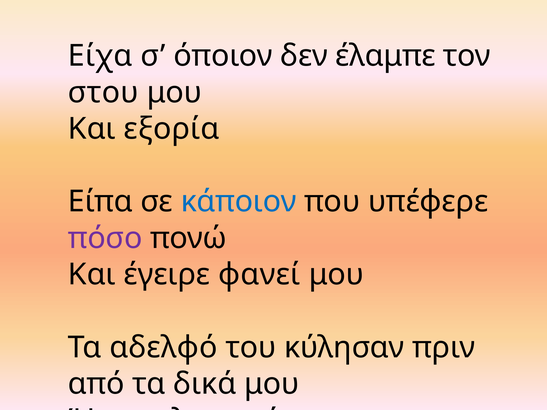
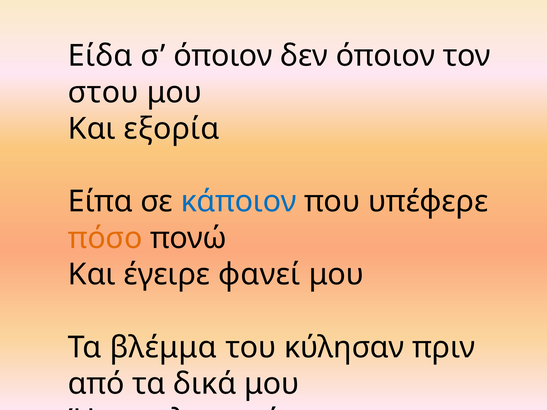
Είχα: Είχα -> Είδα (100, 56)
δεν έλαμπε: έλαμπε -> όποιον (386, 56)
πόσο colour: purple -> orange (105, 238)
αδελφό: αδελφό -> βλέμμα (163, 348)
